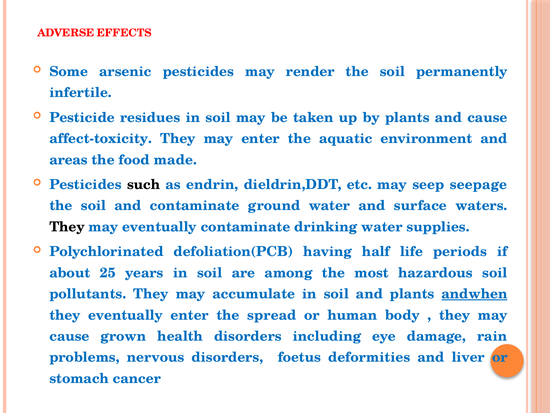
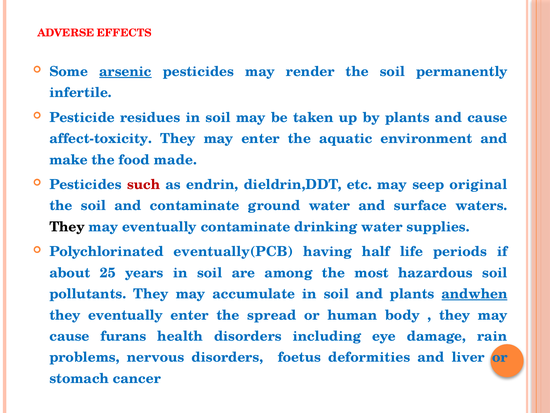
arsenic underline: none -> present (125, 72)
areas: areas -> make (69, 160)
such colour: black -> red (144, 184)
seepage: seepage -> original (478, 184)
defoliation(PCB: defoliation(PCB -> eventually(PCB (233, 251)
grown: grown -> furans (123, 336)
